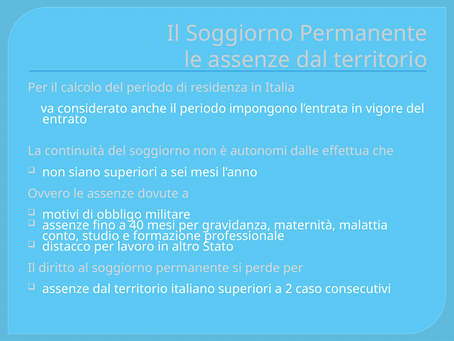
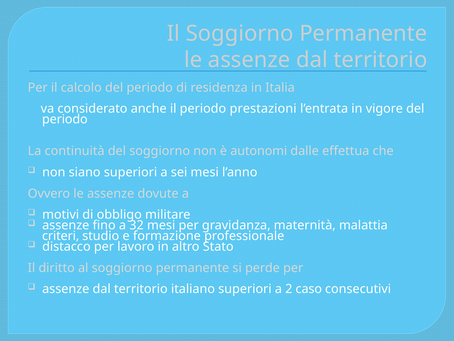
impongono: impongono -> prestazioni (263, 109)
entrato: entrato -> periodo (65, 119)
40: 40 -> 32 (137, 225)
conto: conto -> criteri (61, 236)
